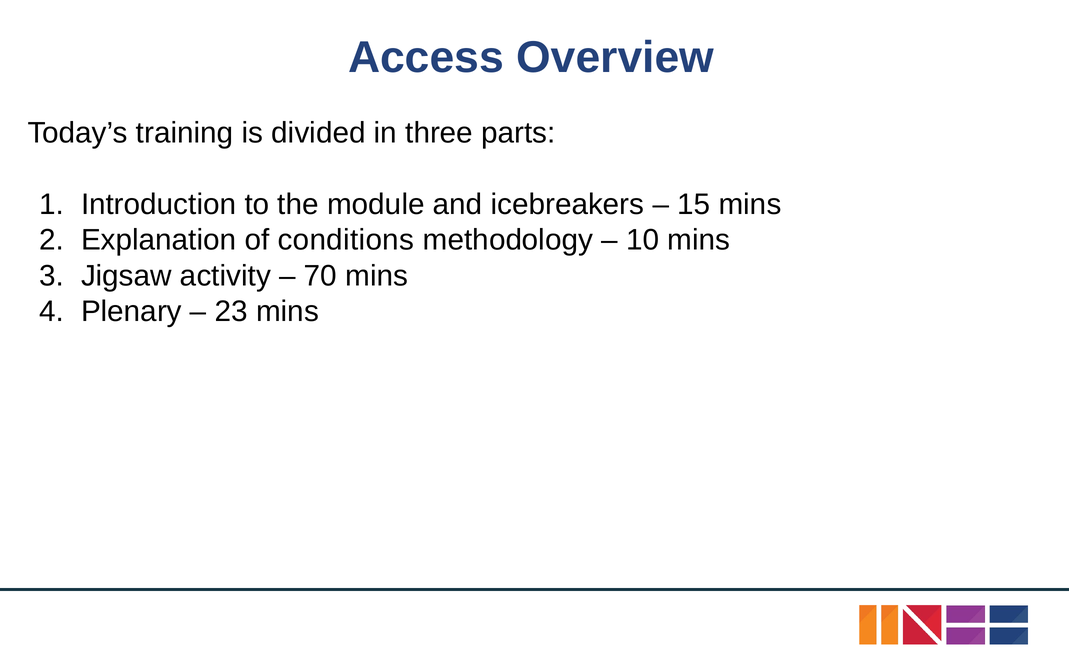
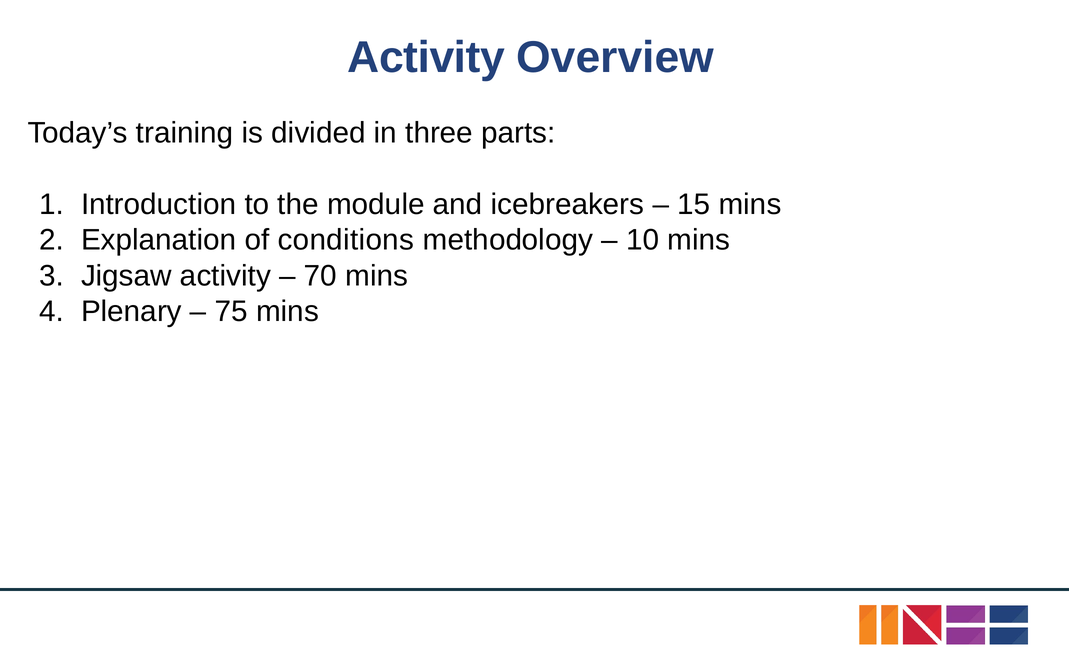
Access: Access -> Activity (426, 57)
23: 23 -> 75 (231, 312)
